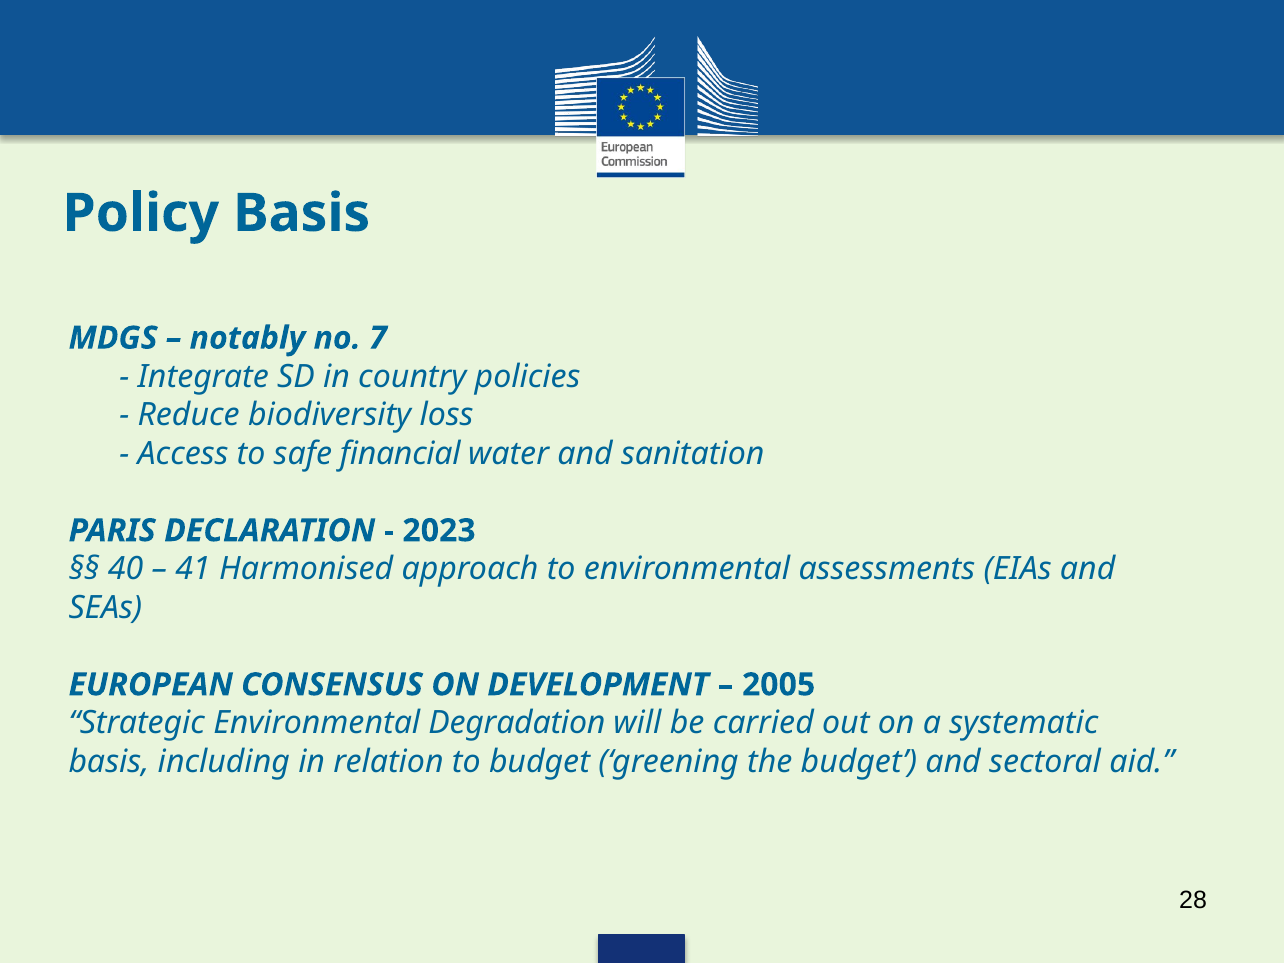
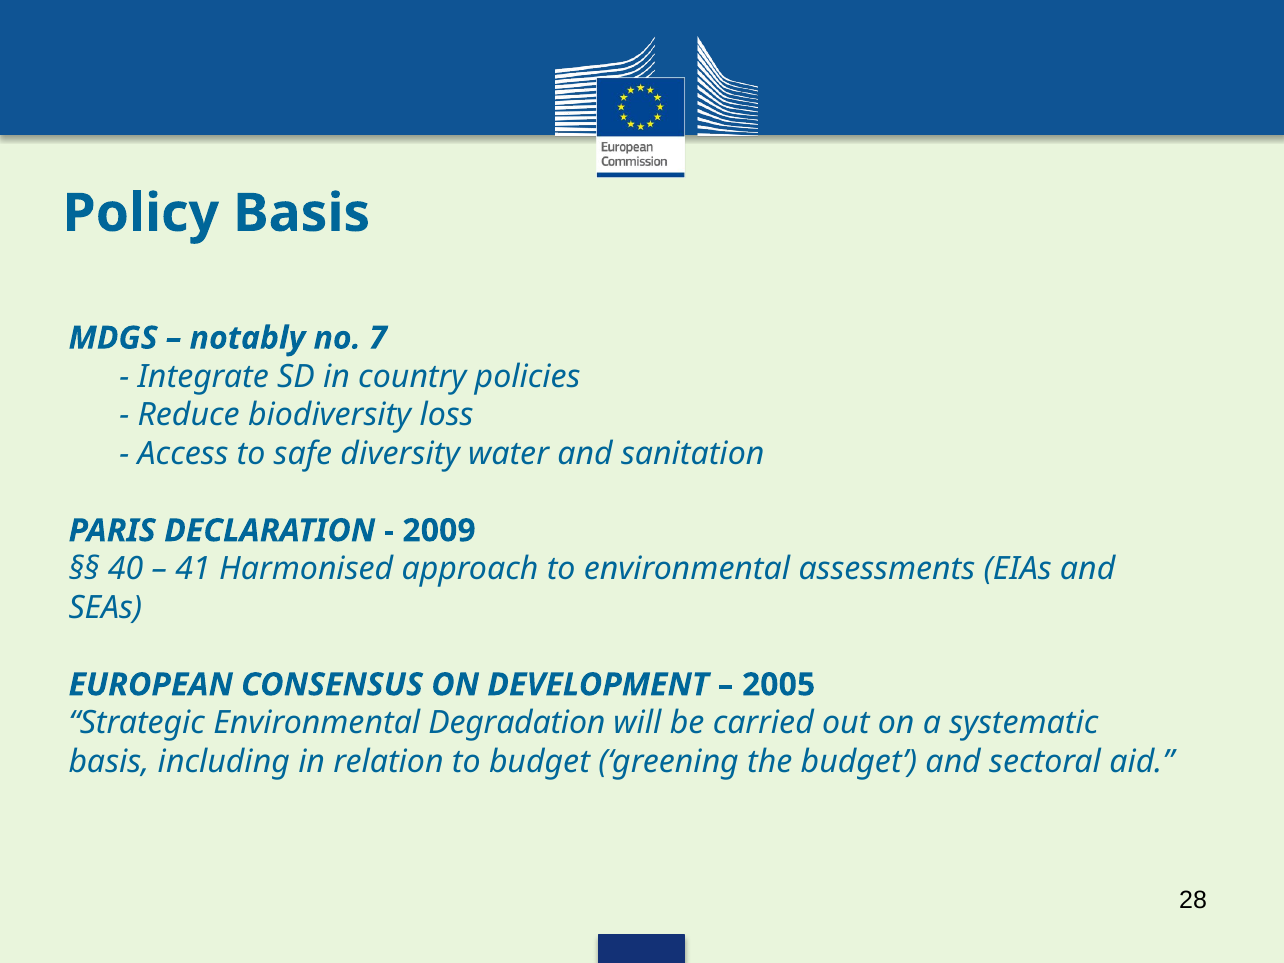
financial: financial -> diversity (400, 454)
2023: 2023 -> 2009 (439, 531)
